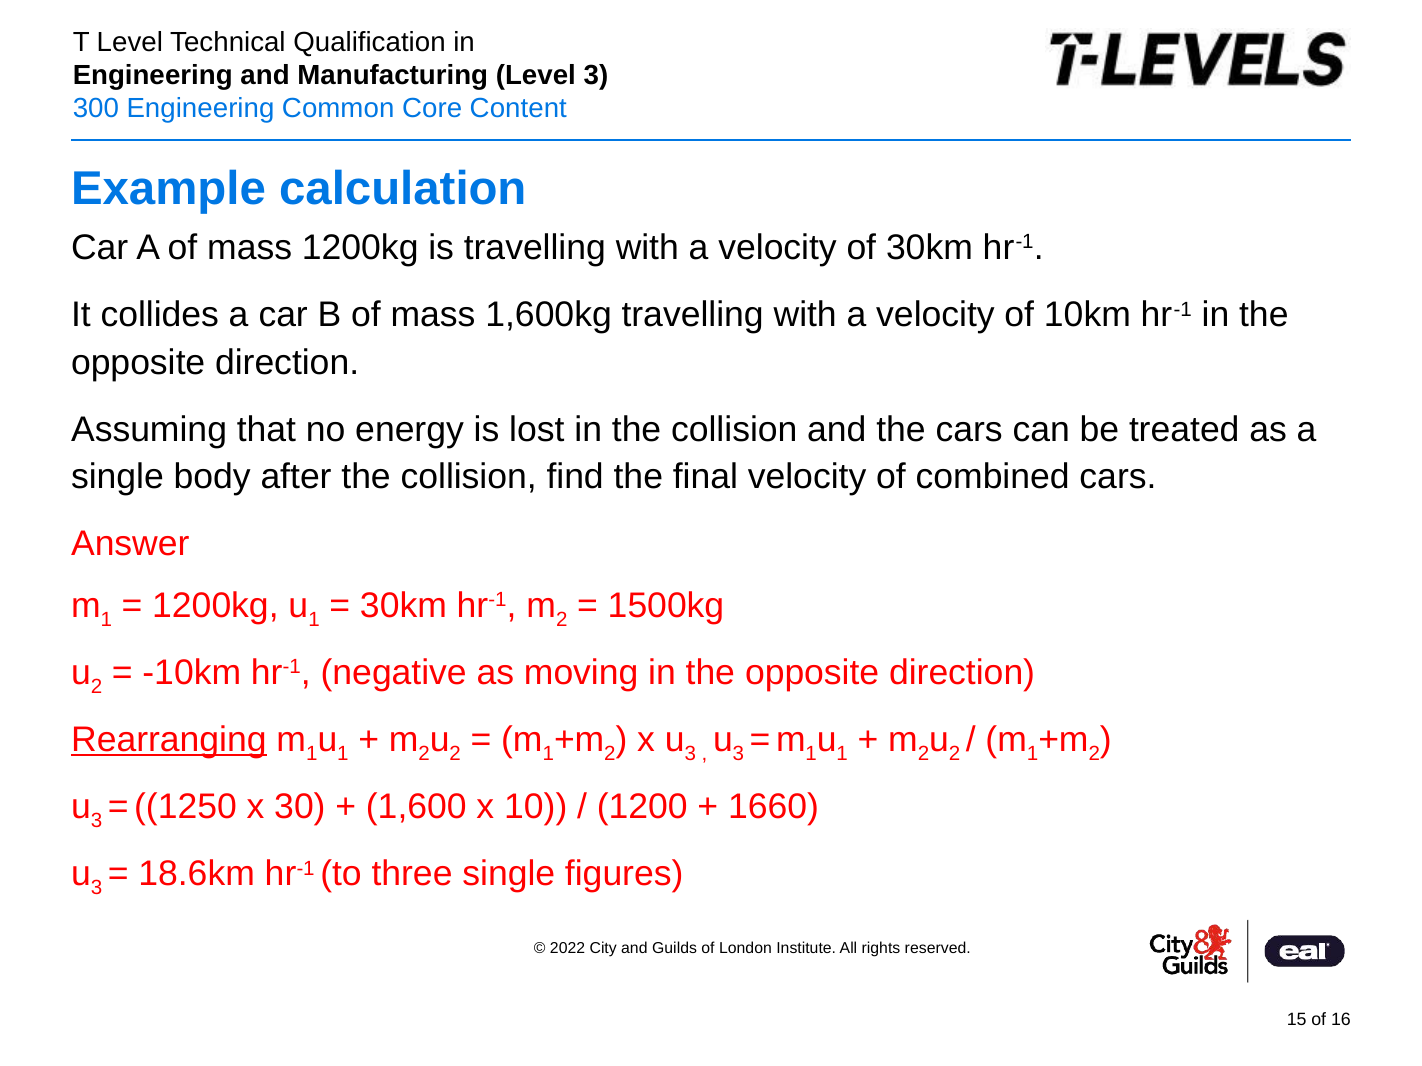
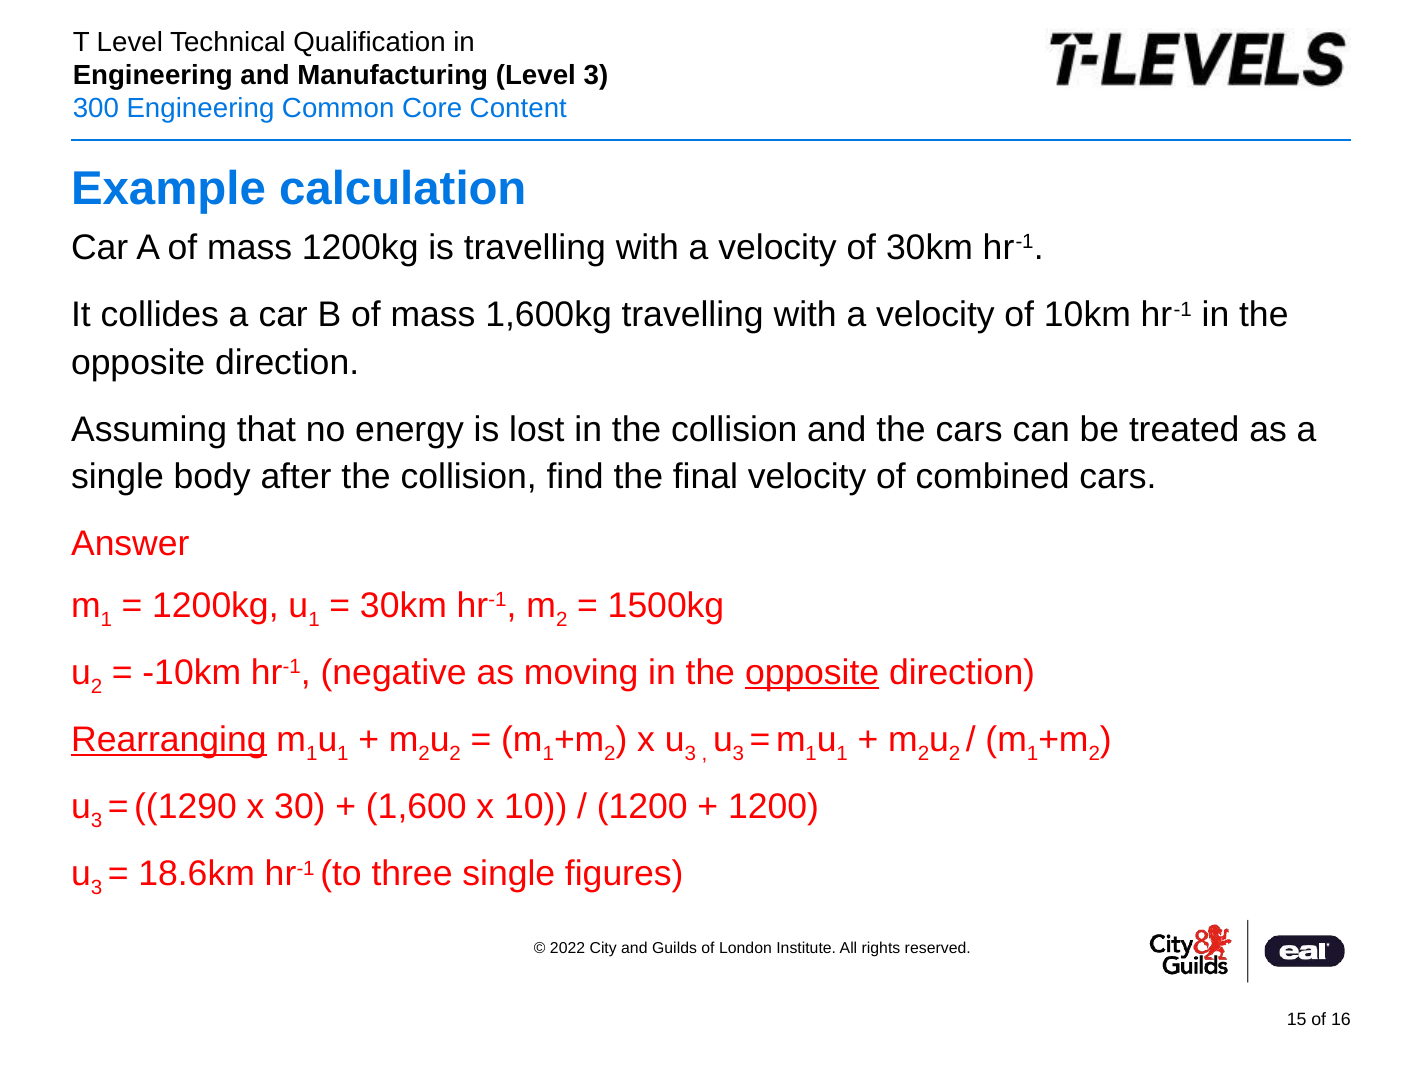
opposite underline: none -> present (812, 673)
1250: 1250 -> 1290 (185, 807)
1660: 1660 -> 1200 (773, 807)
